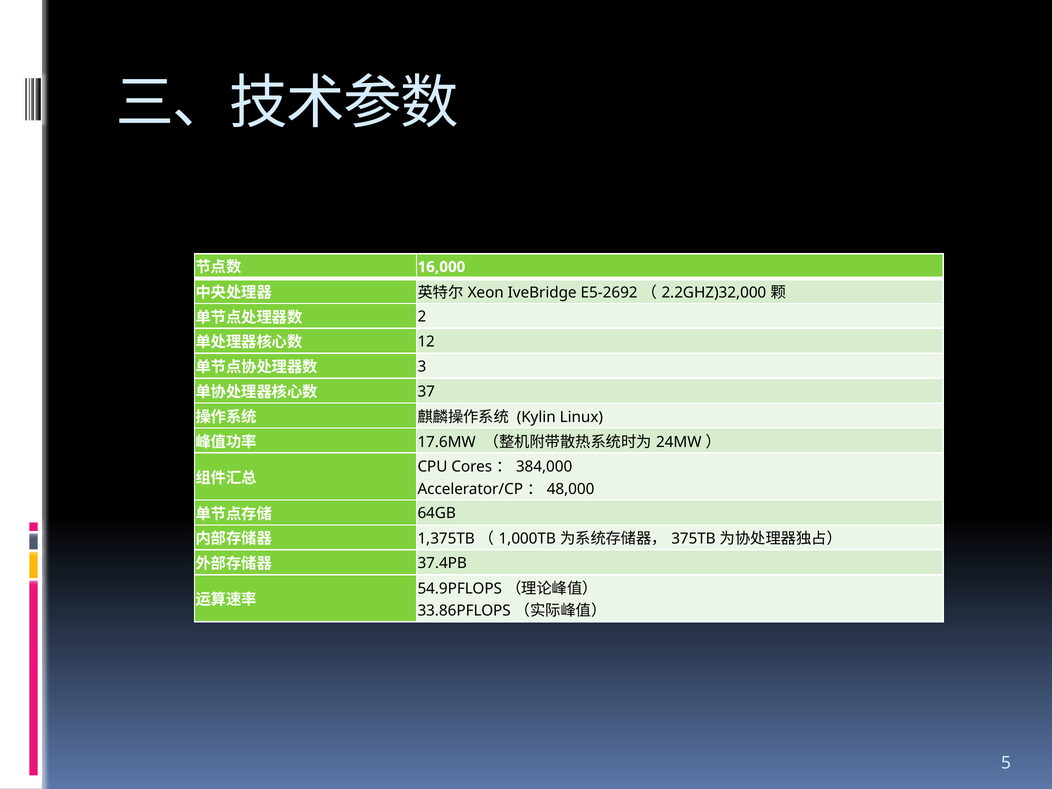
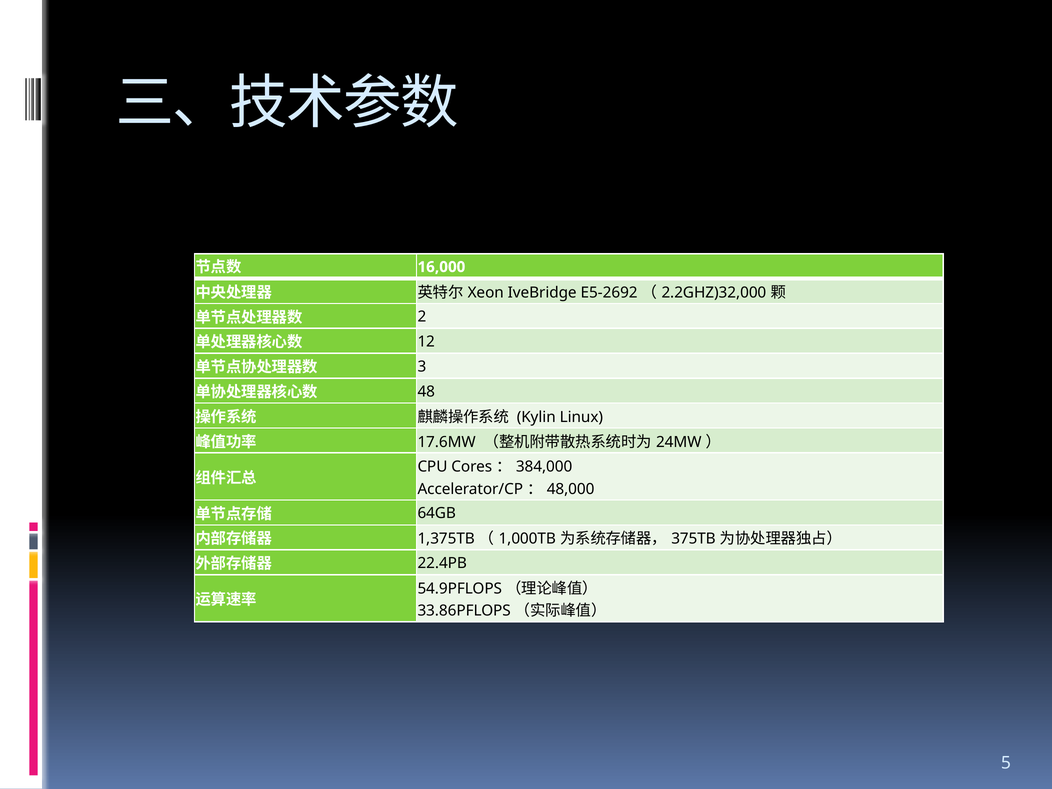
37: 37 -> 48 (426, 391)
37.4PB: 37.4PB -> 22.4PB (442, 563)
